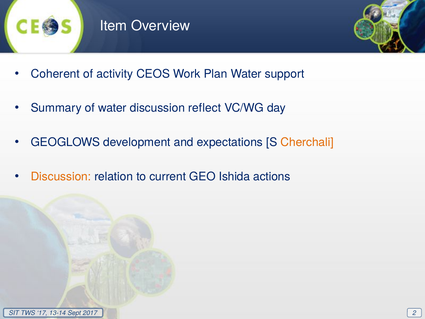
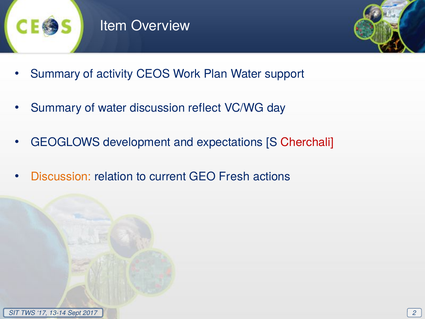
Coherent: Coherent -> Summary (55, 74)
Cherchali colour: orange -> red (307, 142)
Ishida: Ishida -> Fresh (234, 176)
